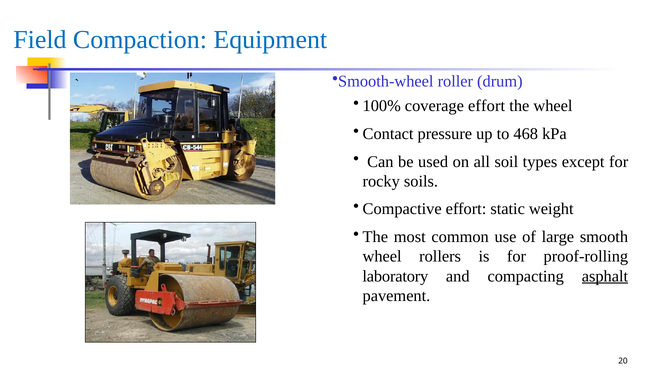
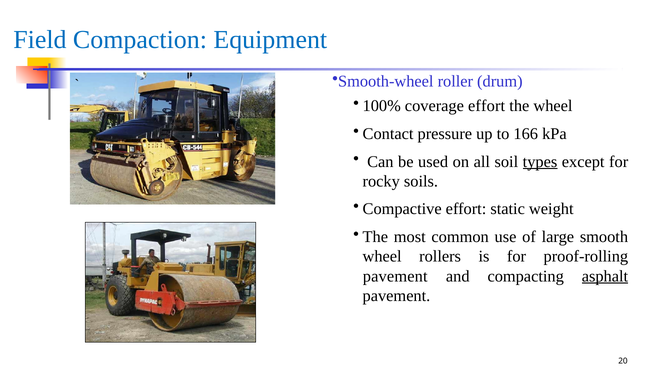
468: 468 -> 166 (526, 134)
types underline: none -> present (540, 162)
laboratory: laboratory -> pavement (395, 276)
